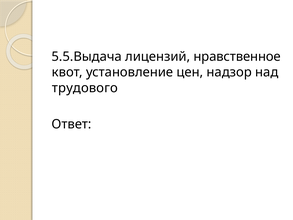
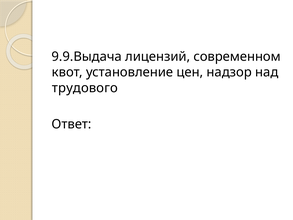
5.5.Выдача: 5.5.Выдача -> 9.9.Выдача (87, 57)
нравственное: нравственное -> современном (237, 57)
